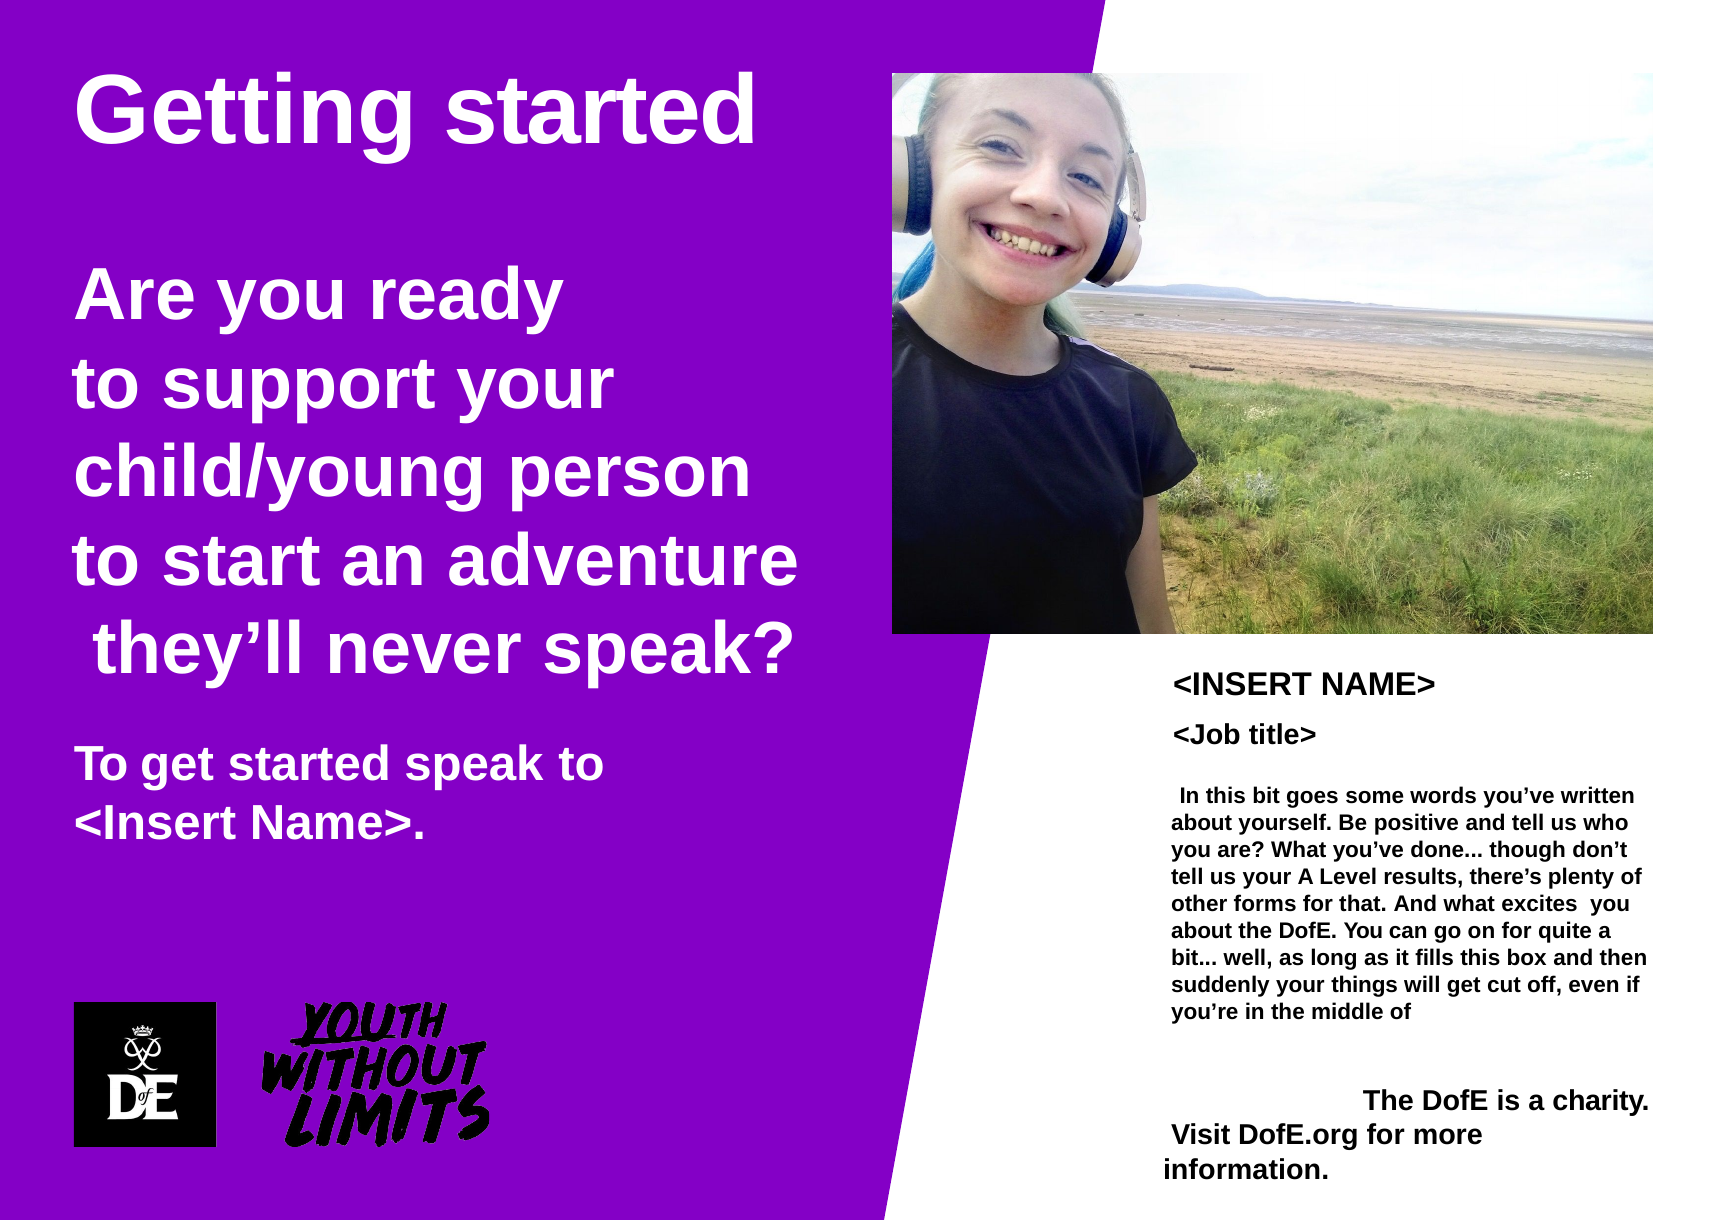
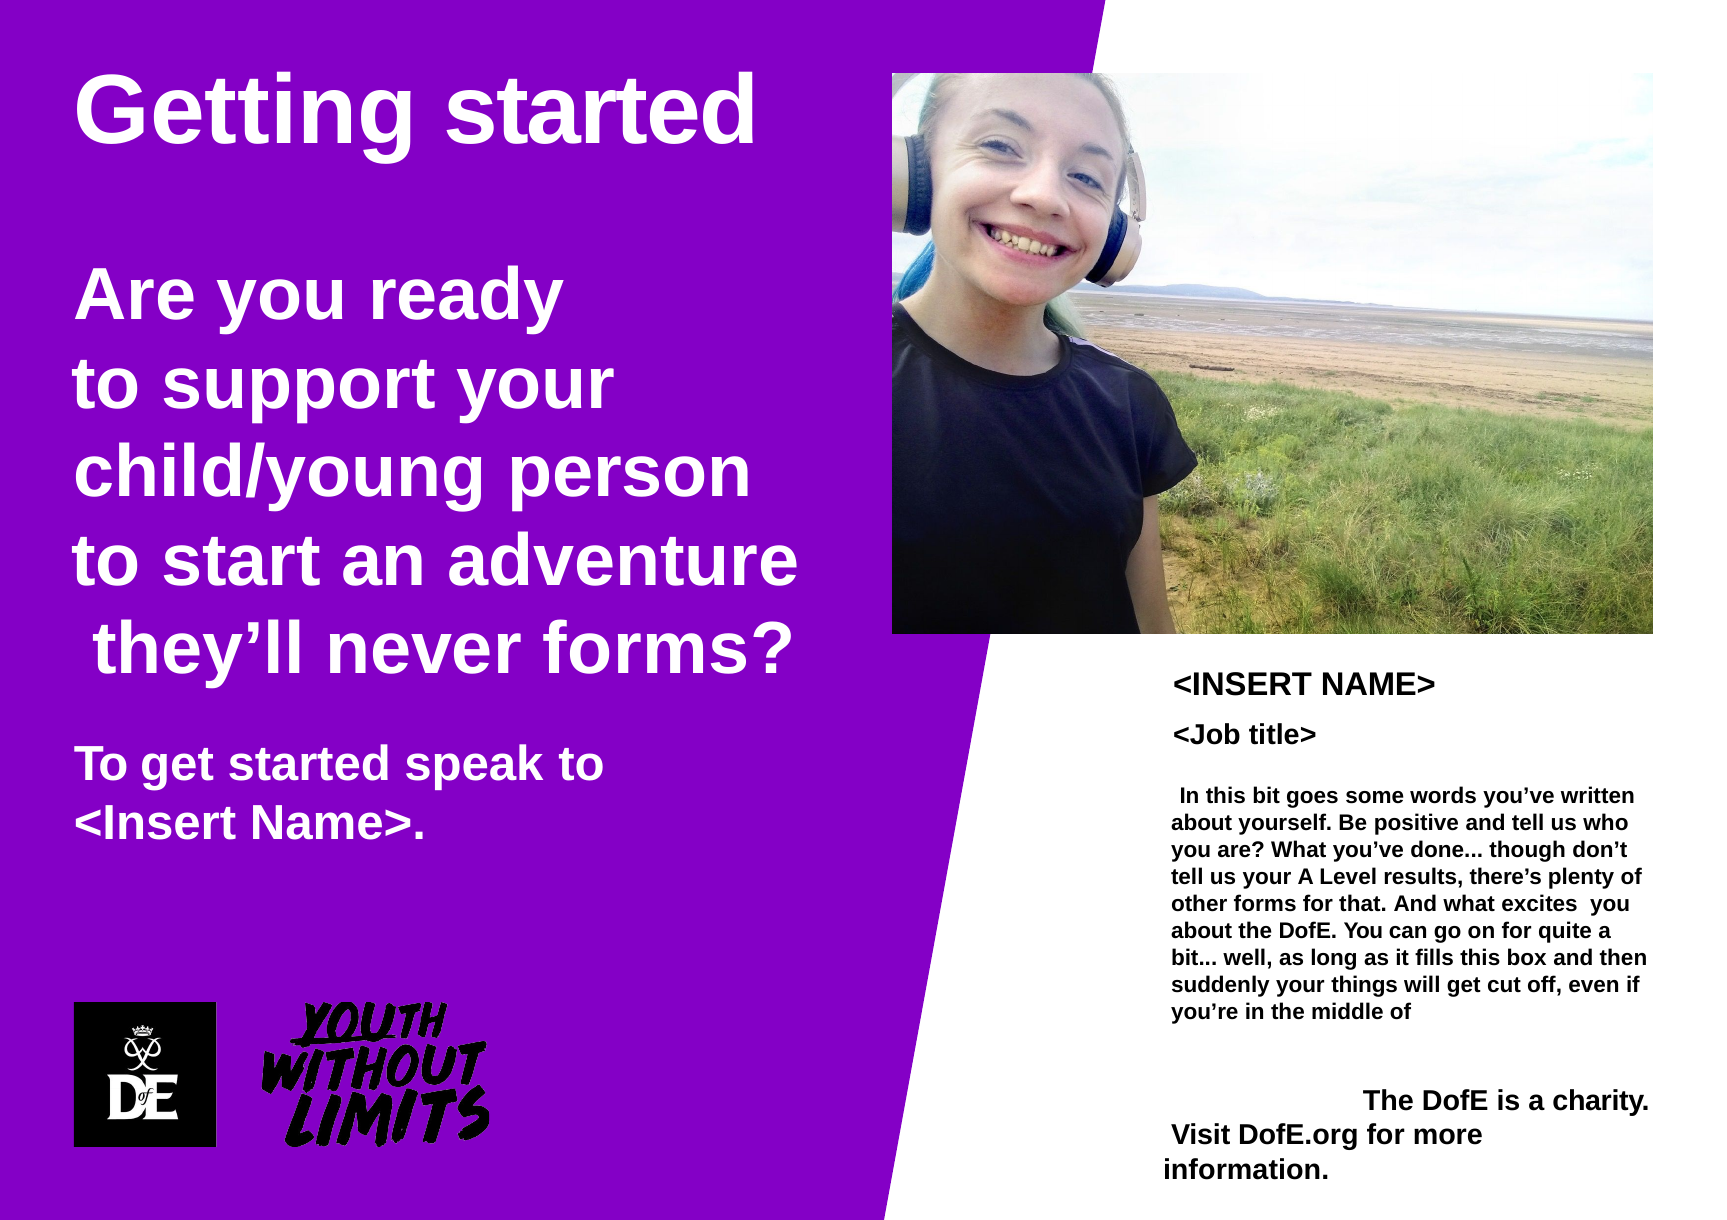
never speak: speak -> forms (669, 650)
